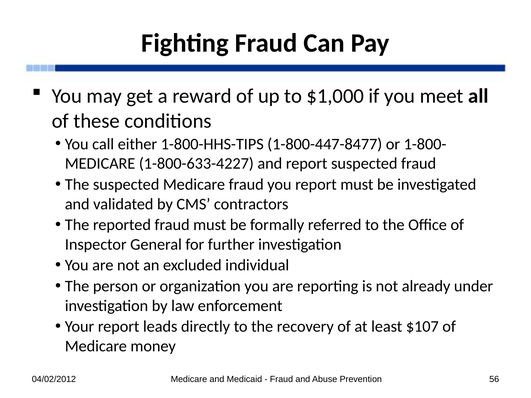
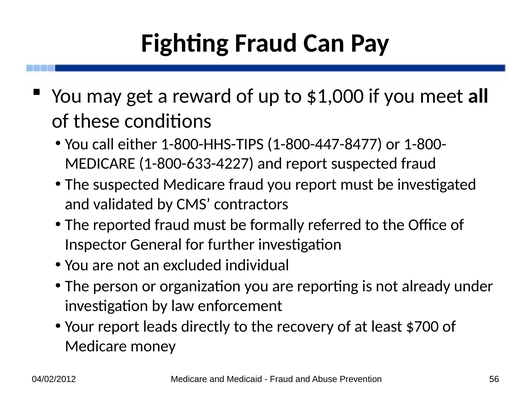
$107: $107 -> $700 (422, 327)
